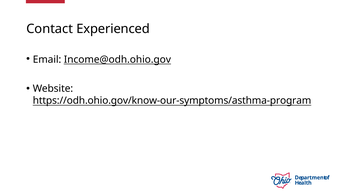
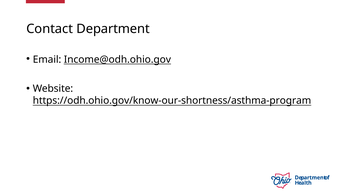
Contact Experienced: Experienced -> Department (113, 29)
https://odh.ohio.gov/know-our-symptoms/asthma-program: https://odh.ohio.gov/know-our-symptoms/asthma-program -> https://odh.ohio.gov/know-our-shortness/asthma-program (172, 101)
